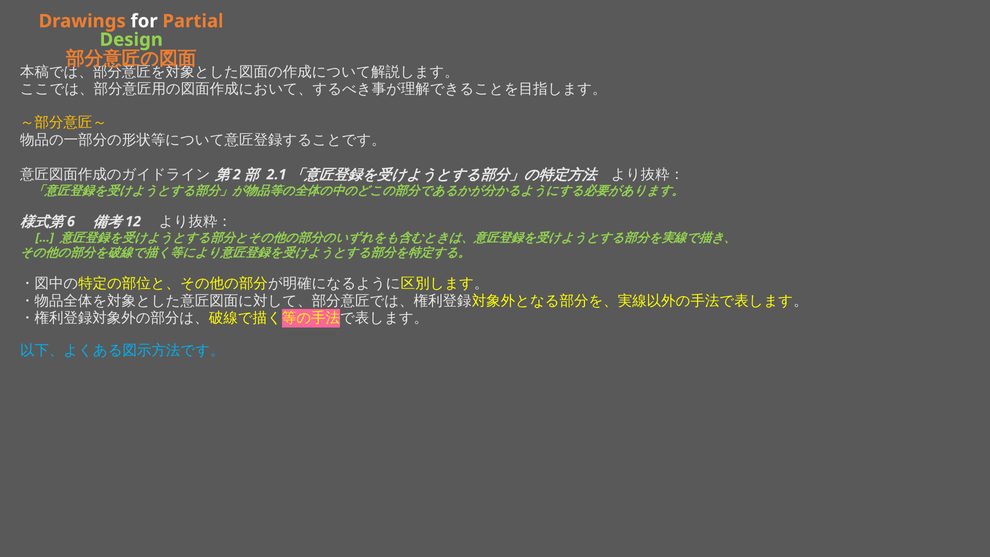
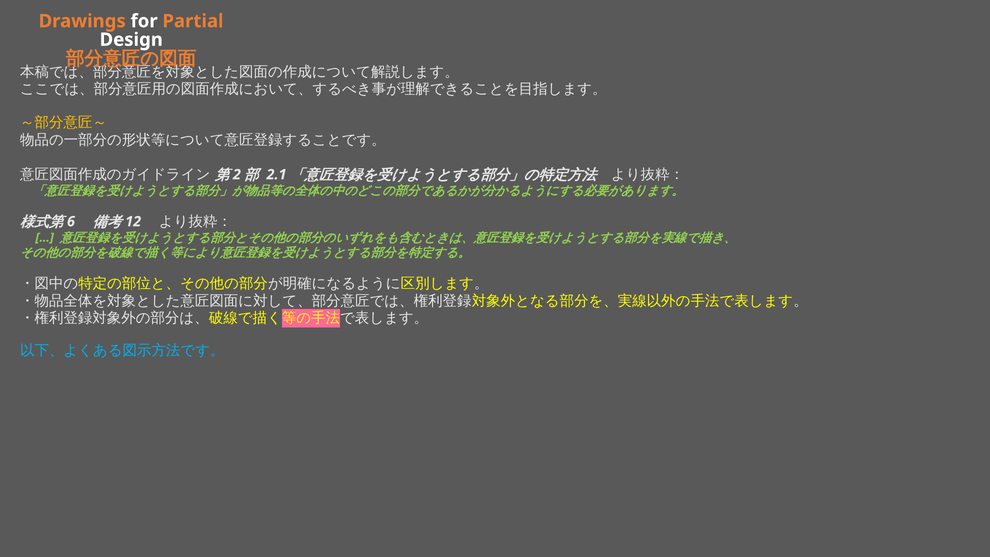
Design colour: light green -> white (131, 40)
